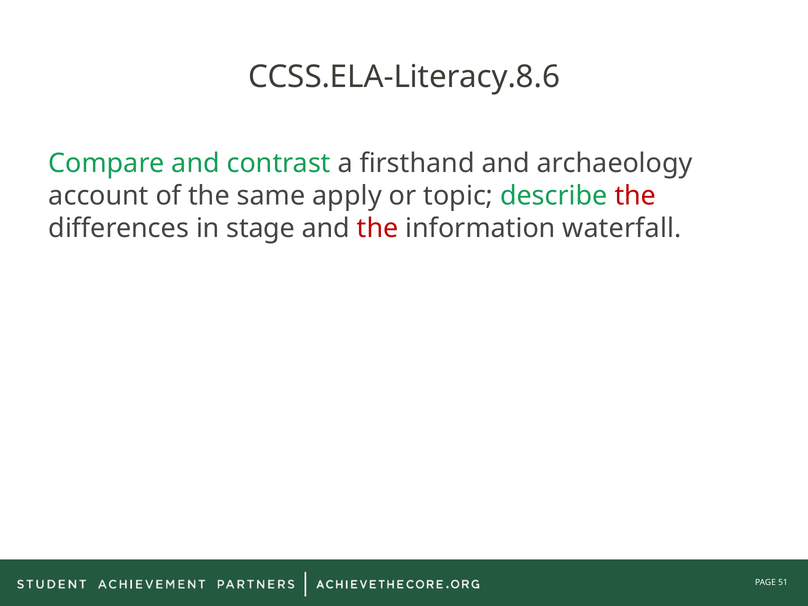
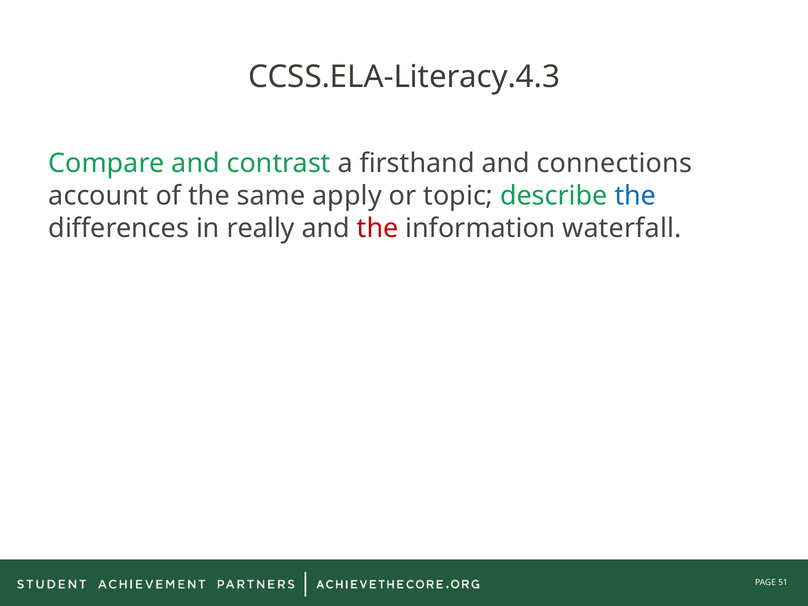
CCSS.ELA-Literacy.8.6: CCSS.ELA-Literacy.8.6 -> CCSS.ELA-Literacy.4.3 (404, 77)
archaeology: archaeology -> connections (614, 163)
the colour: red -> blue (635, 196)
stage: stage -> really (261, 228)
